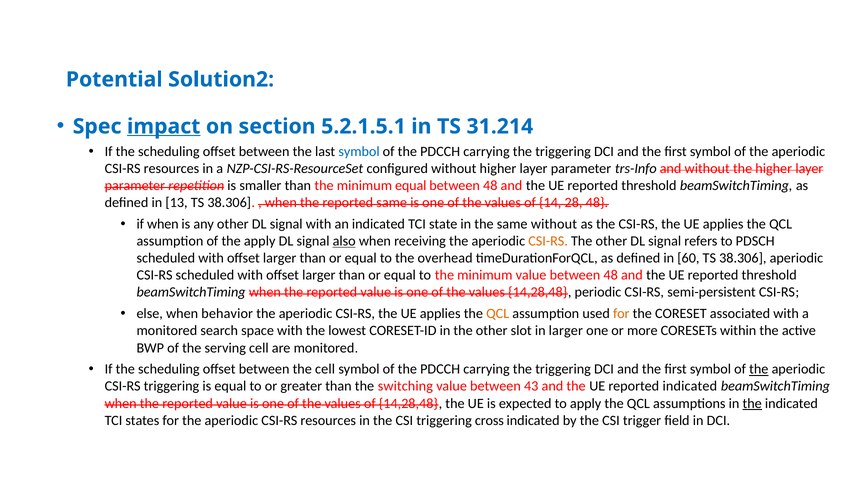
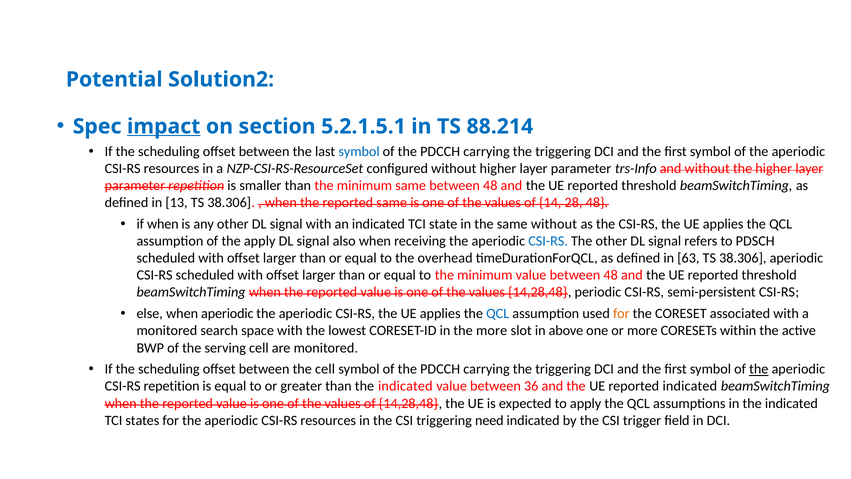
31.214: 31.214 -> 88.214 (500, 126)
minimum equal: equal -> same (411, 186)
also underline: present -> none (344, 241)
CSI-RS colour: orange -> blue (548, 241)
60: 60 -> 63 (688, 258)
when behavior: behavior -> aperiodic (227, 314)
QCL colour: orange -> blue (498, 314)
in the other: other -> more (492, 331)
in larger: larger -> above (566, 331)
CSI-RS triggering: triggering -> repetition (172, 386)
than the switching: switching -> indicated (405, 386)
43: 43 -> 36 (531, 386)
the underline: present -> none (752, 403)
cross: cross -> need (489, 420)
